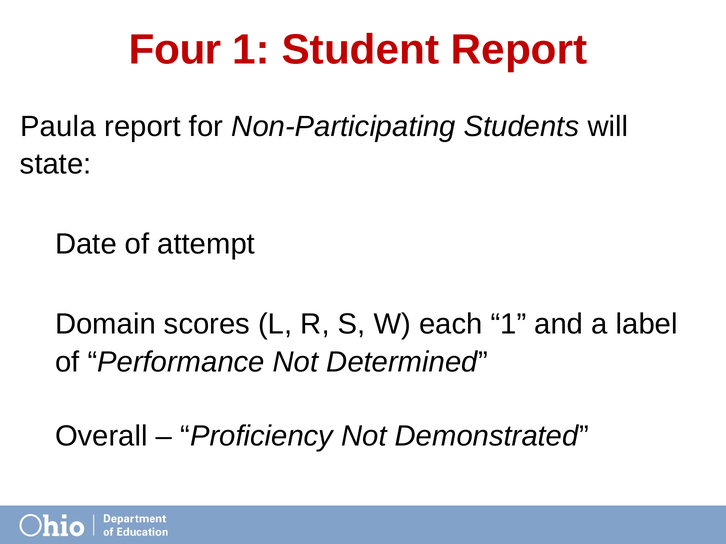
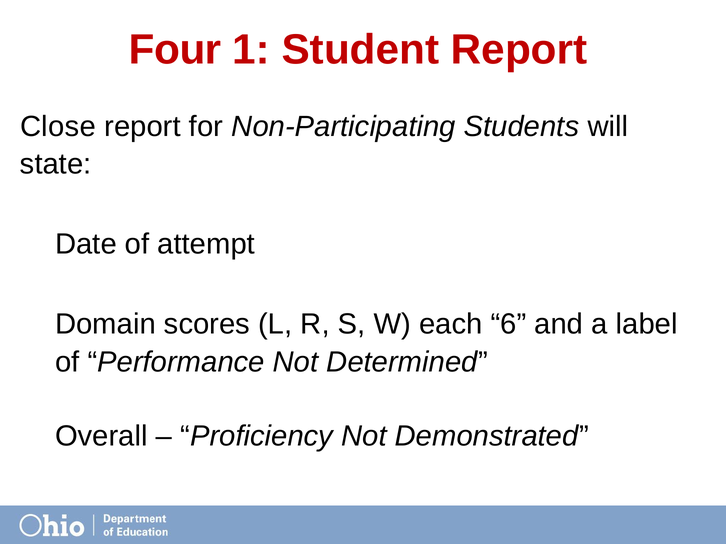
Paula: Paula -> Close (58, 127)
each 1: 1 -> 6 (508, 324)
